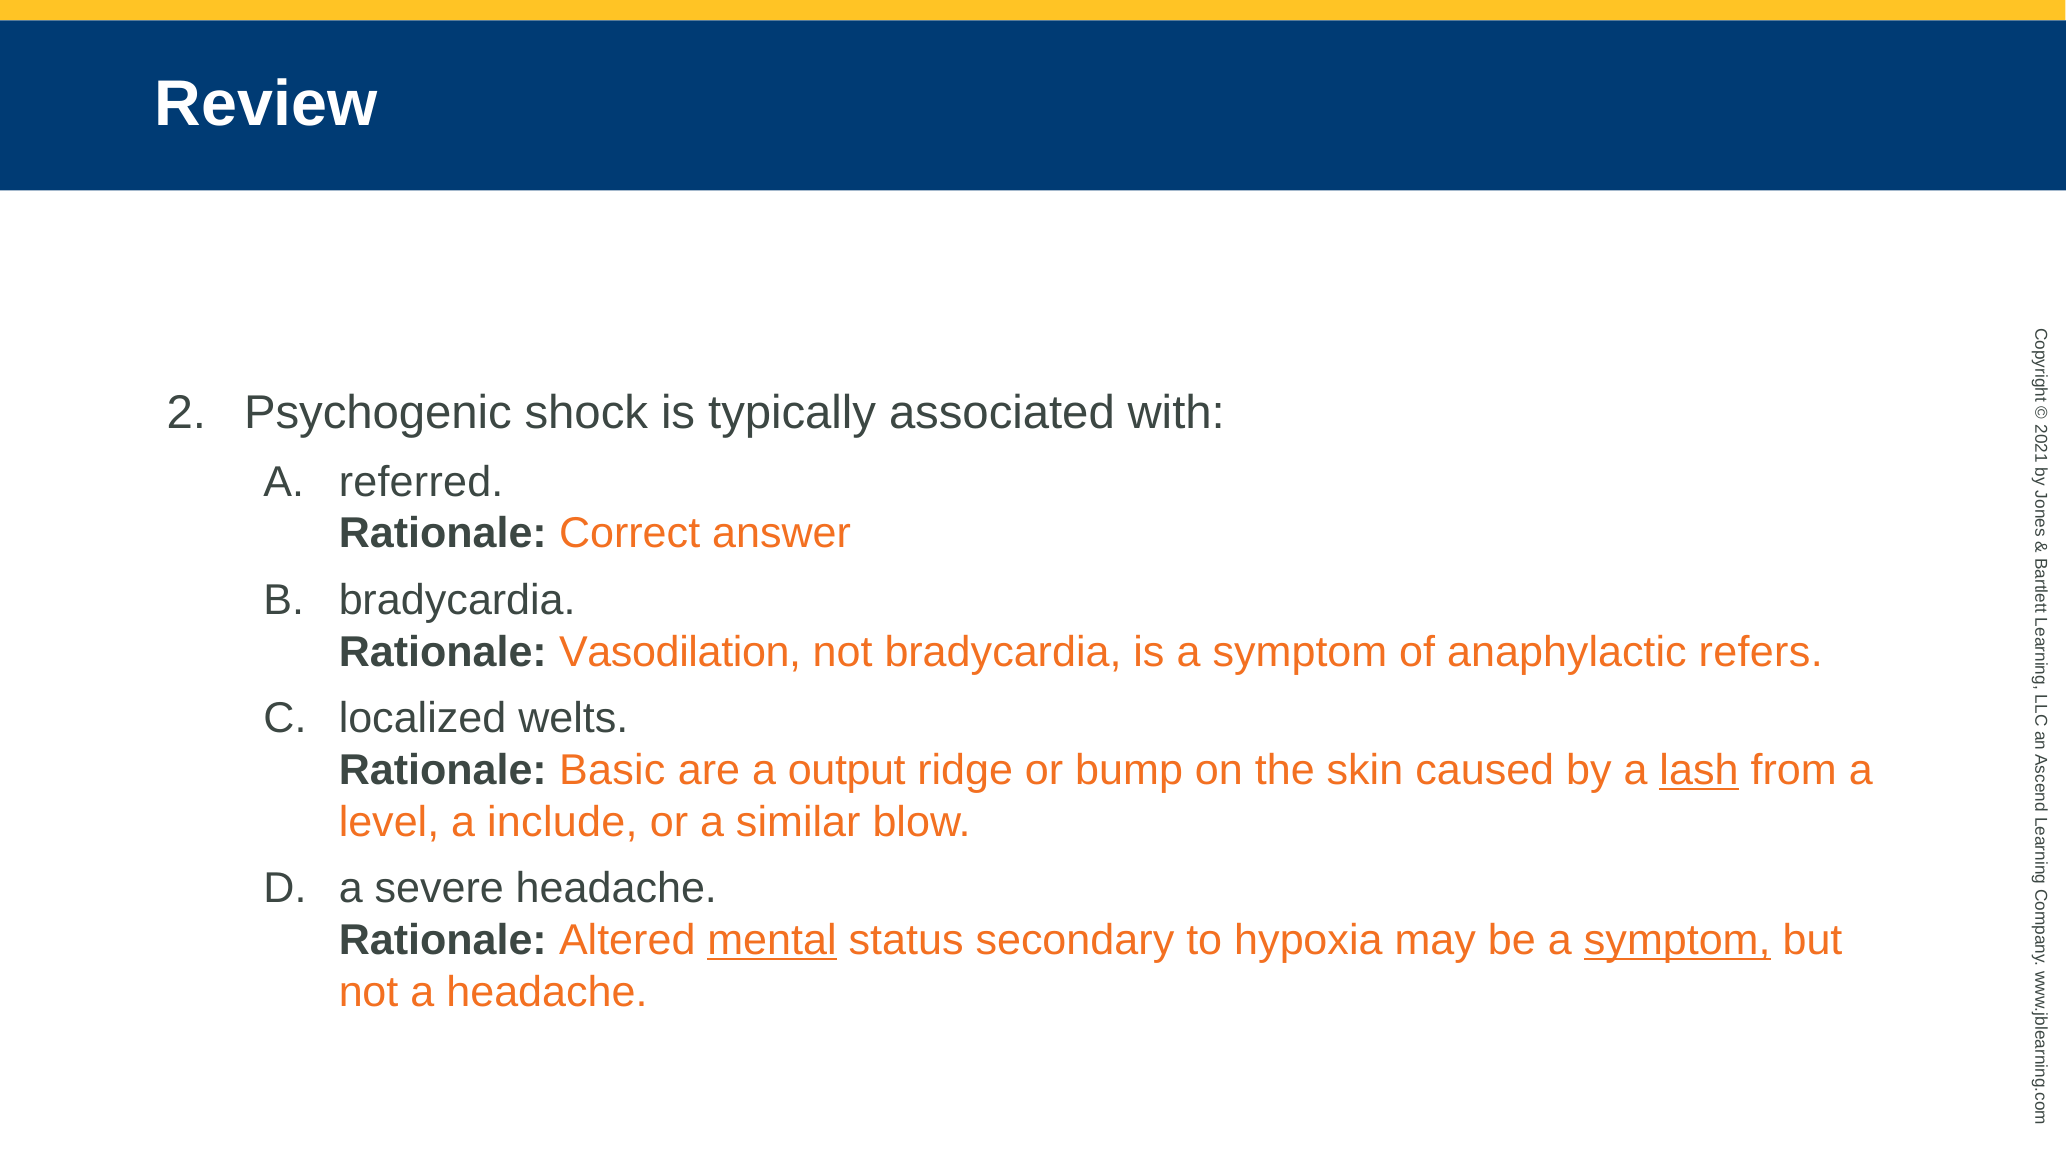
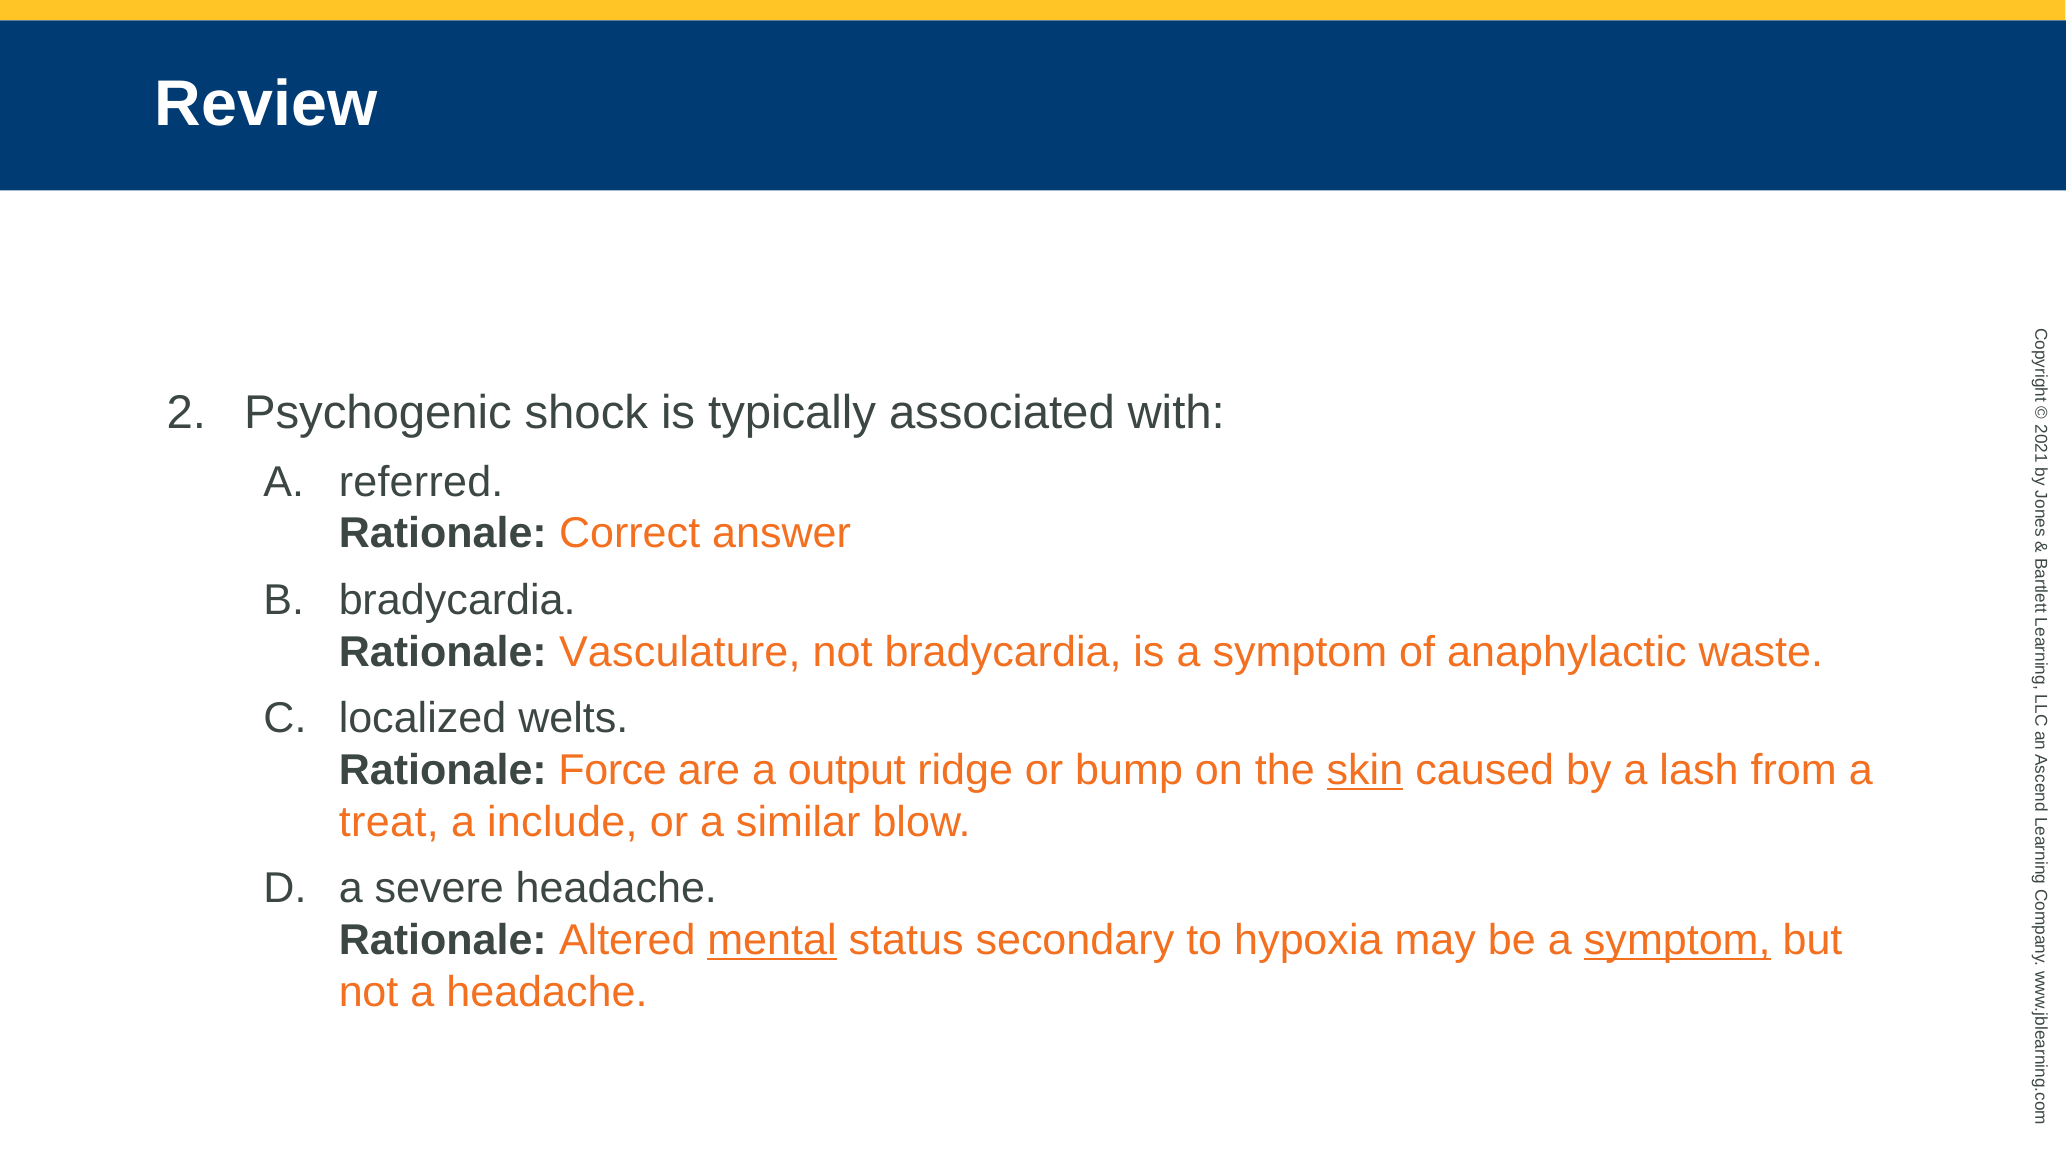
Vasodilation: Vasodilation -> Vasculature (680, 652)
refers: refers -> waste (1761, 652)
Basic: Basic -> Force (613, 770)
skin underline: none -> present (1365, 770)
lash underline: present -> none (1699, 770)
level: level -> treat (389, 822)
